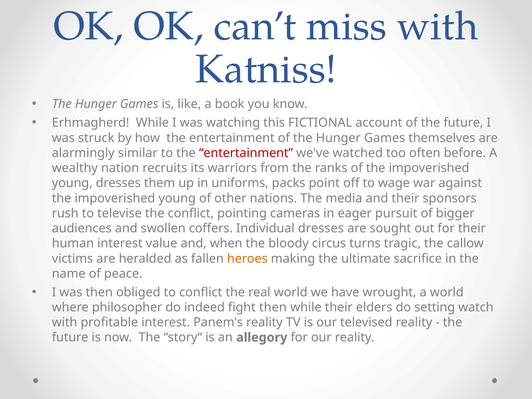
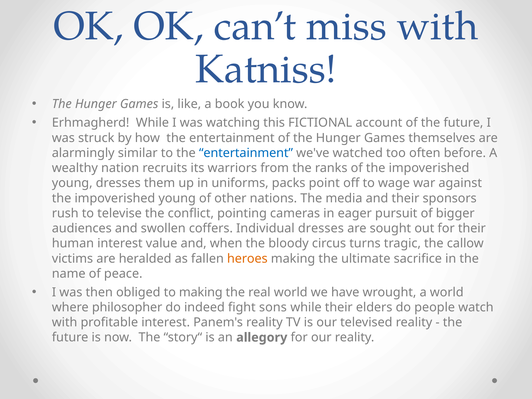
entertainment colour: red -> blue (246, 153)
to conflict: conflict -> making (201, 292)
fight then: then -> sons (273, 307)
setting: setting -> people (435, 307)
